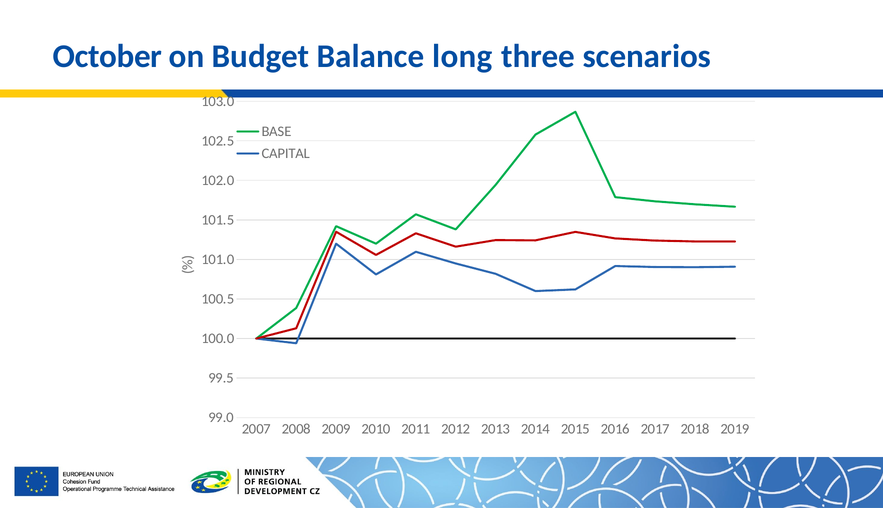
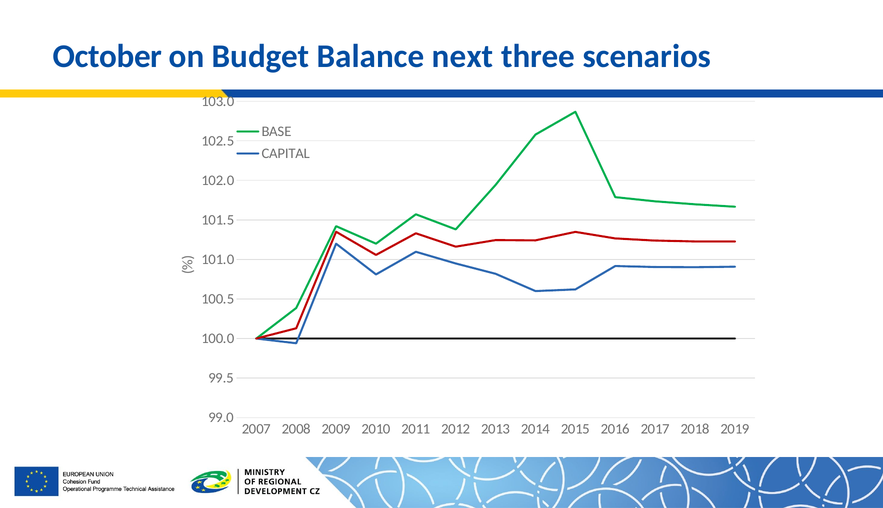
long: long -> next (463, 56)
